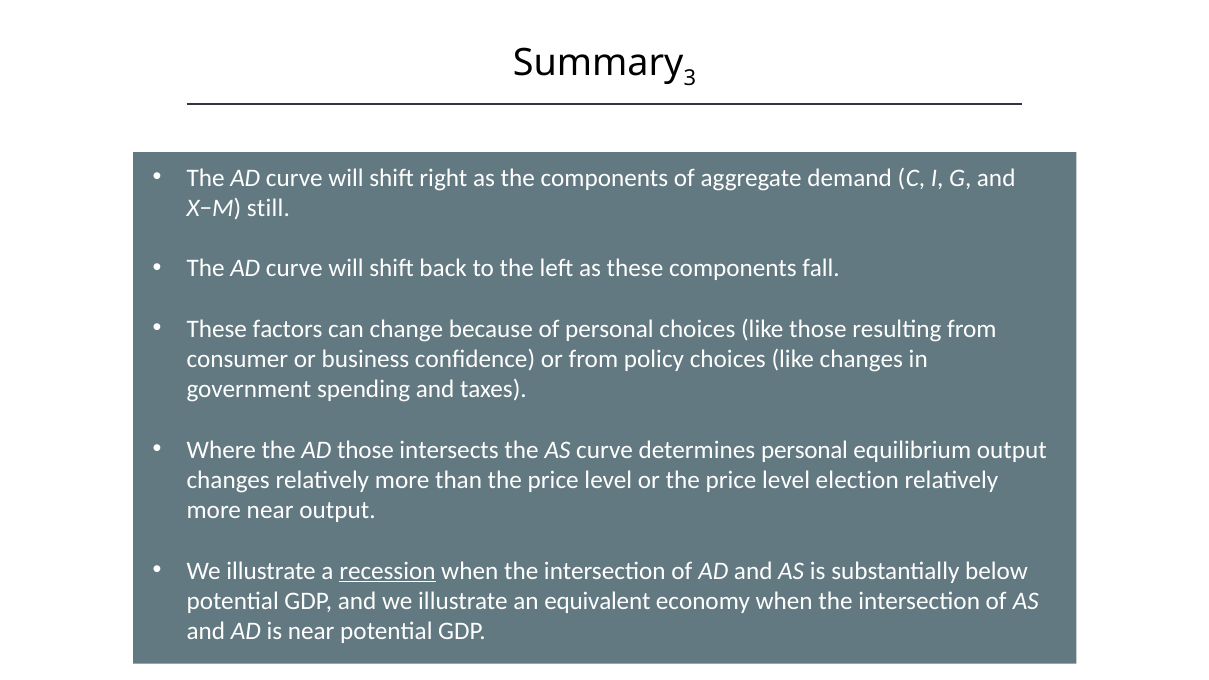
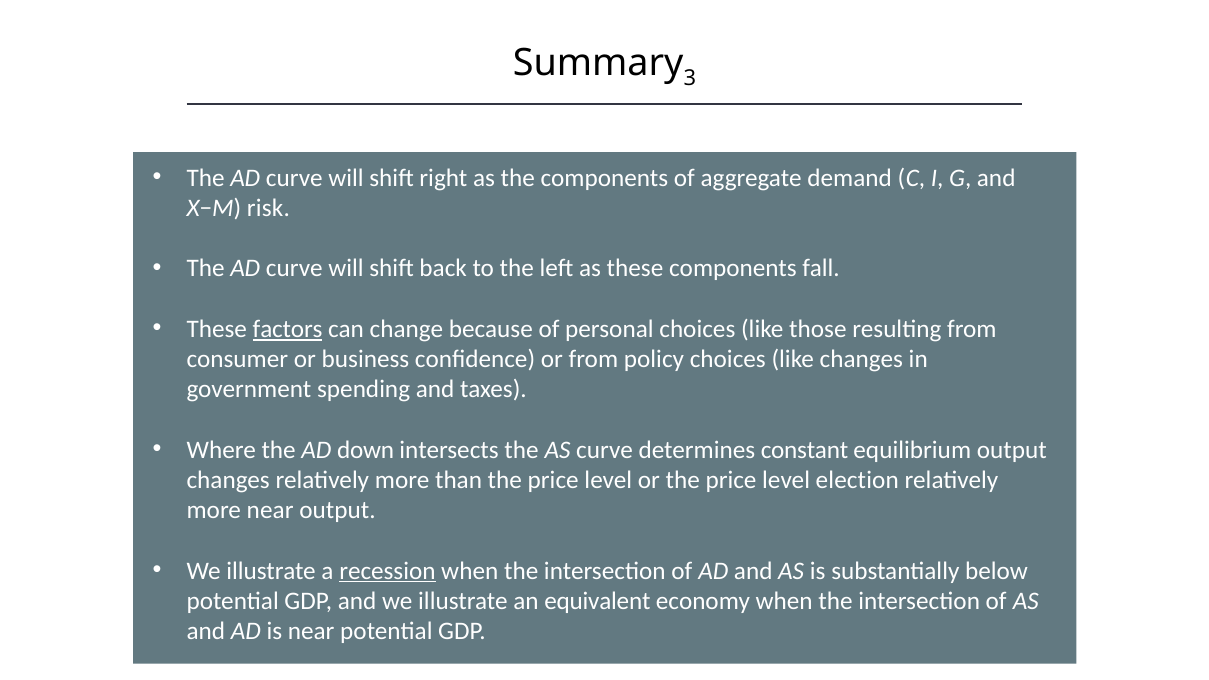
still: still -> risk (268, 208)
factors underline: none -> present (288, 329)
AD those: those -> down (366, 450)
determines personal: personal -> constant (805, 450)
